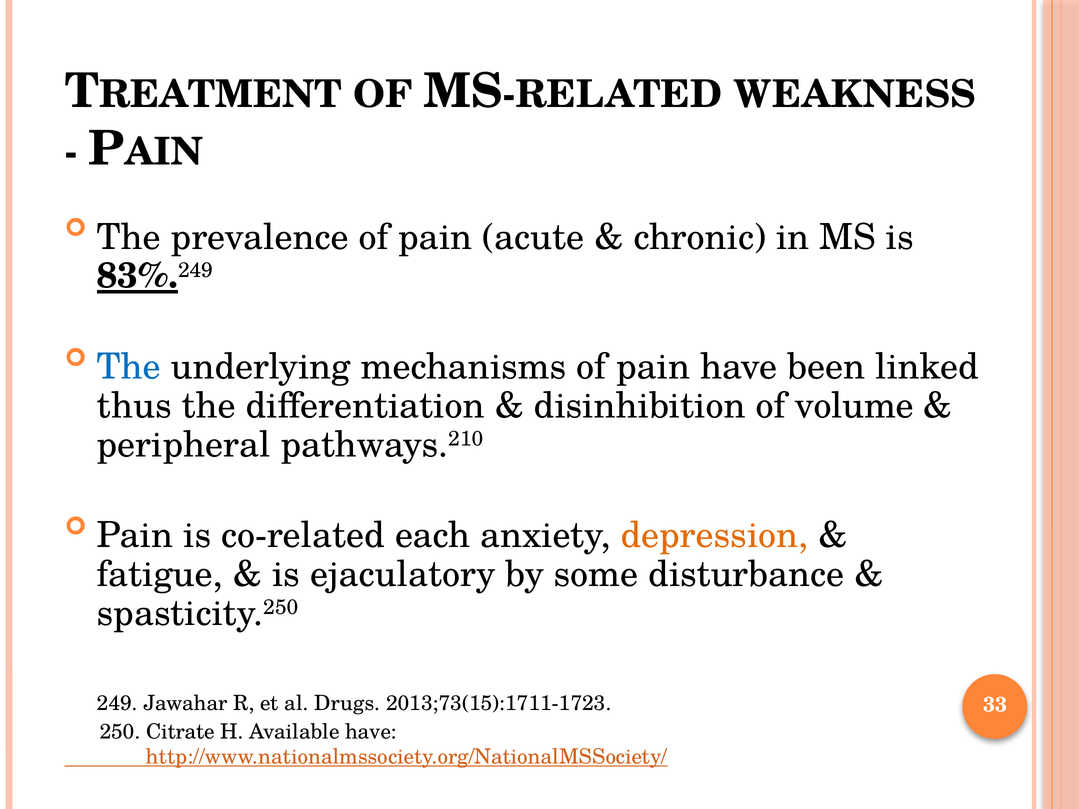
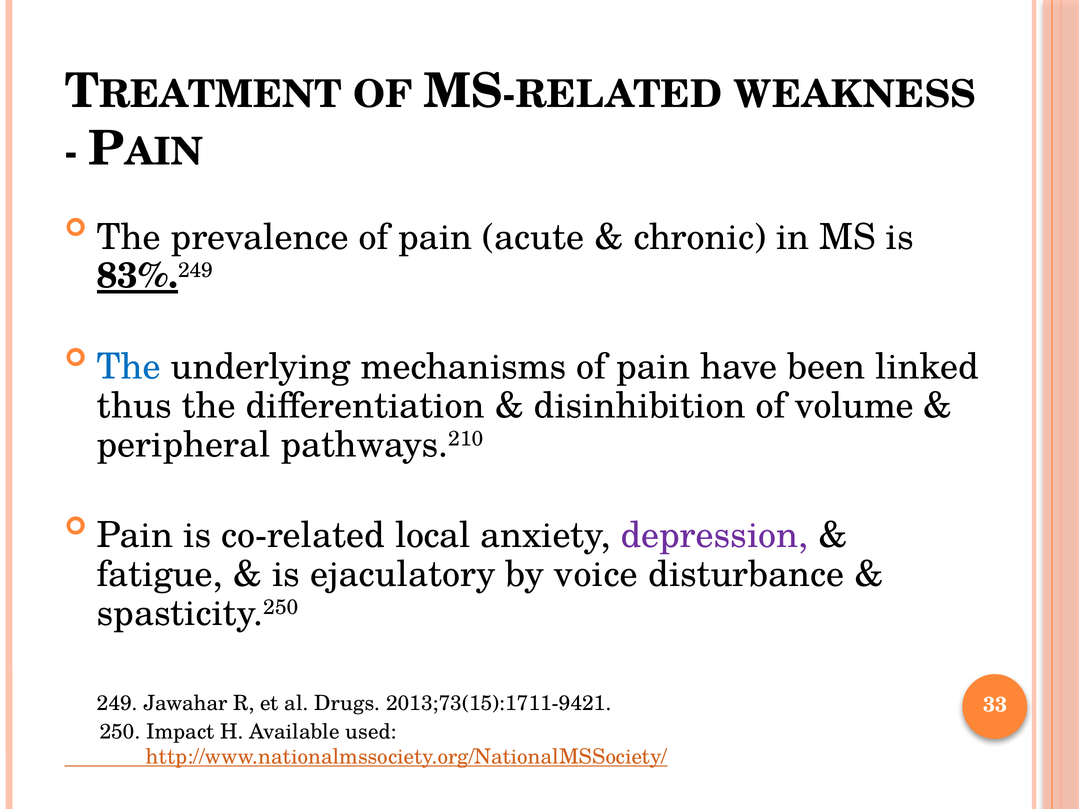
each: each -> local (433, 536)
depression colour: orange -> purple (714, 536)
some: some -> voice (596, 575)
2013;73(15):1711-1723: 2013;73(15):1711-1723 -> 2013;73(15):1711-9421 (499, 704)
Citrate: Citrate -> Impact (180, 732)
Available have: have -> used (371, 732)
